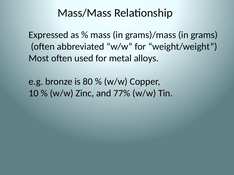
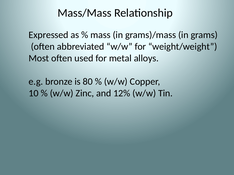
77%: 77% -> 12% (122, 93)
